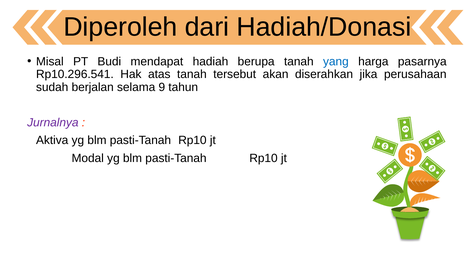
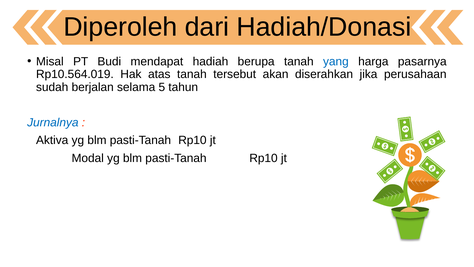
Rp10.296.541: Rp10.296.541 -> Rp10.564.019 (75, 74)
9: 9 -> 5 (162, 87)
Jurnalnya colour: purple -> blue (53, 122)
